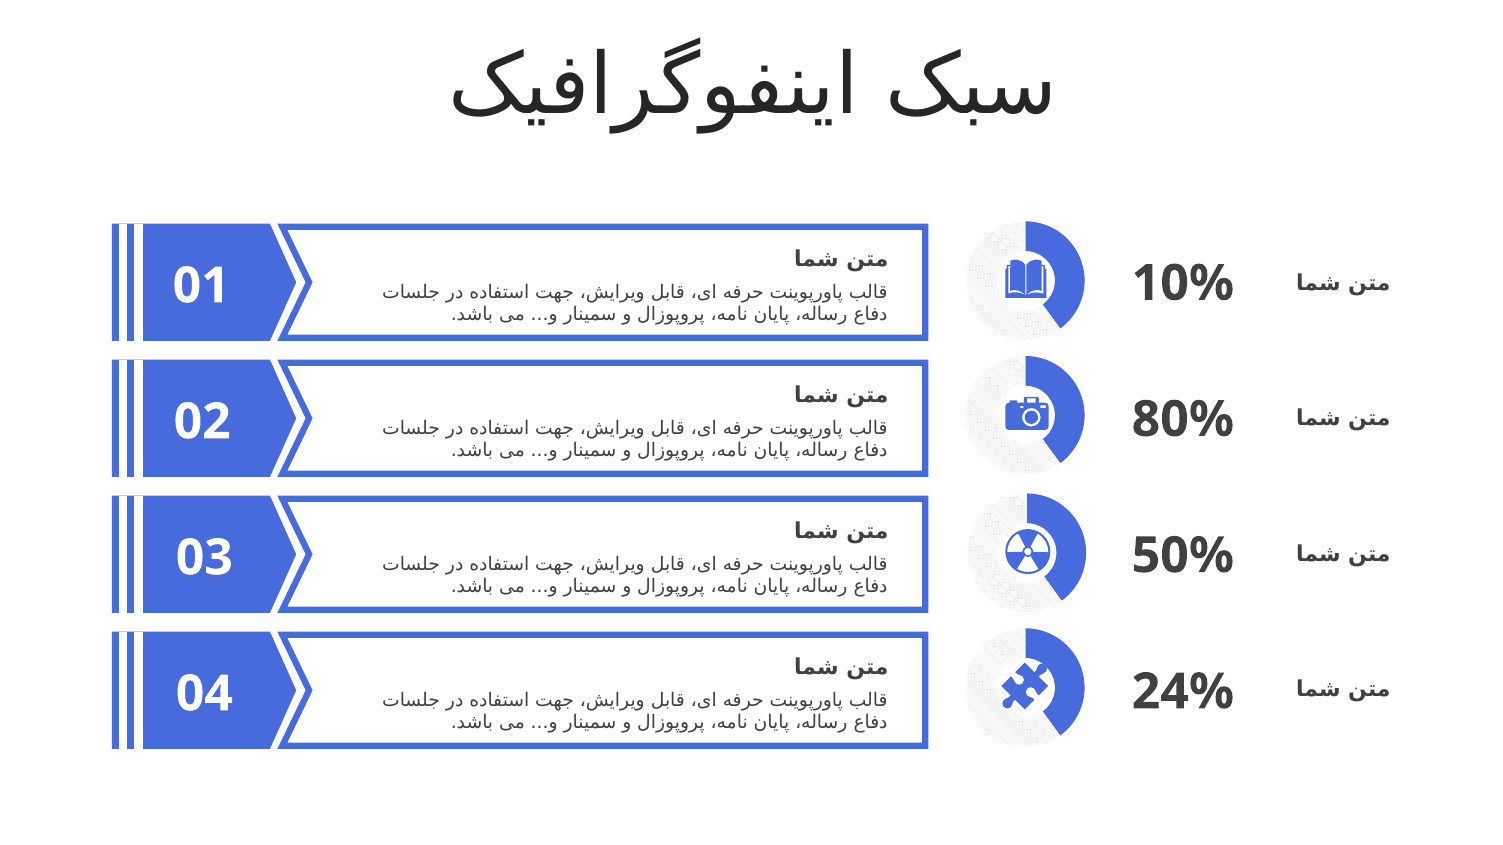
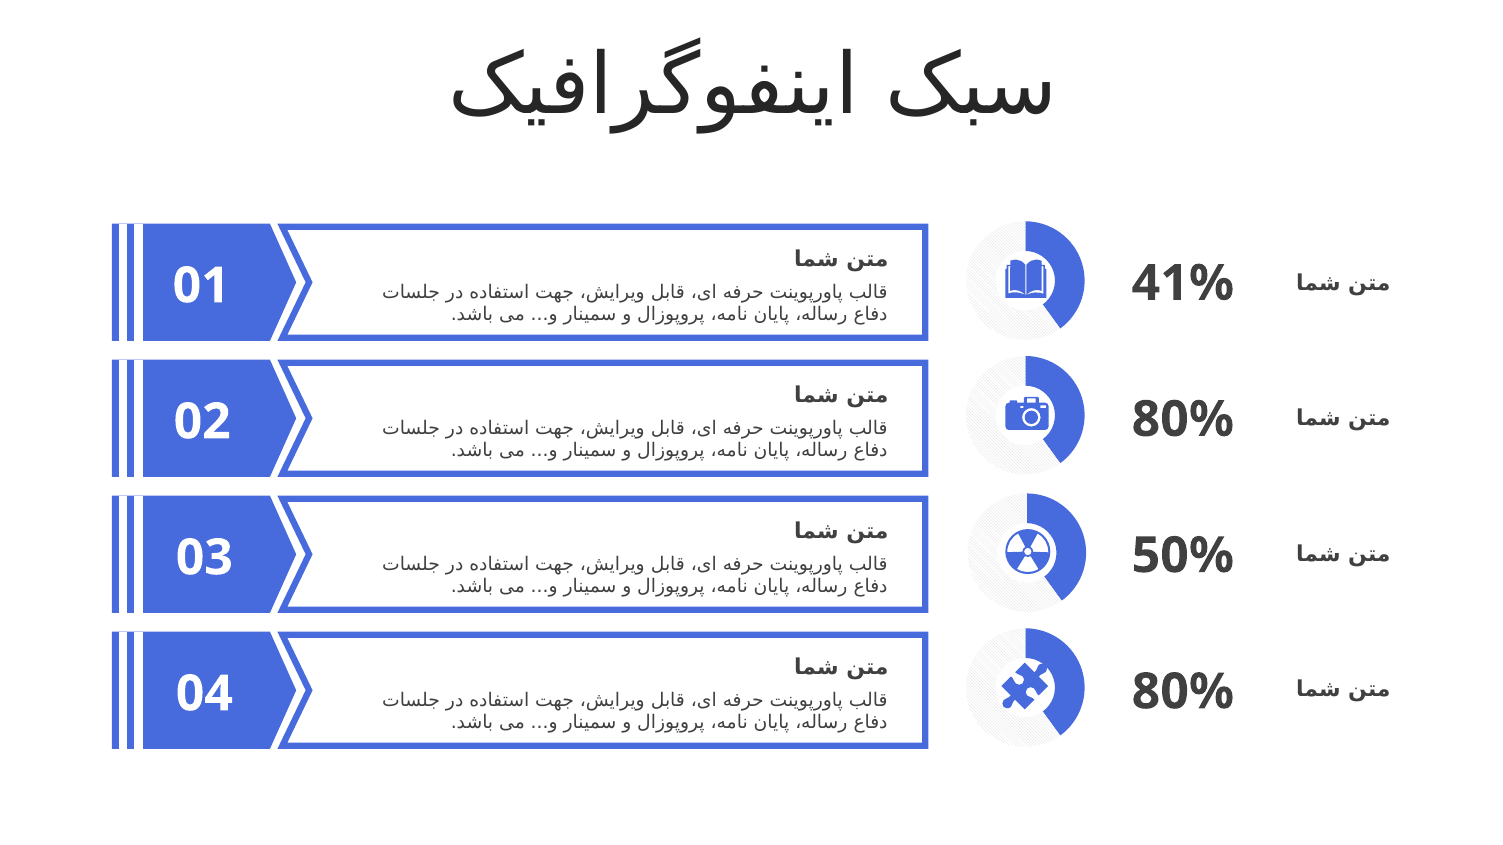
10%: 10% -> 41% (1183, 283)
24%: 24% -> 80% (1183, 692)
